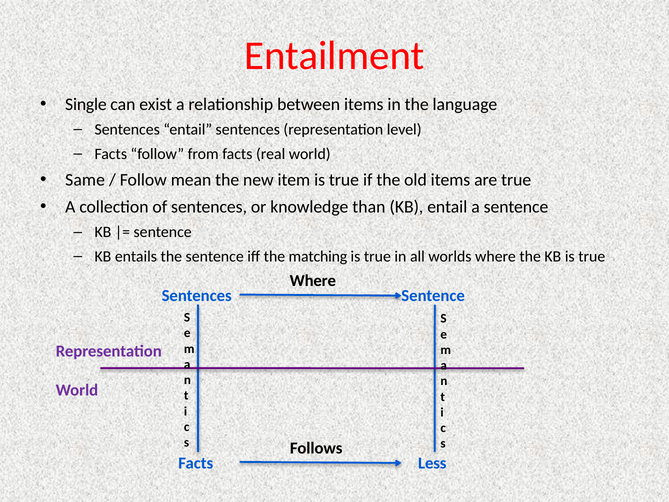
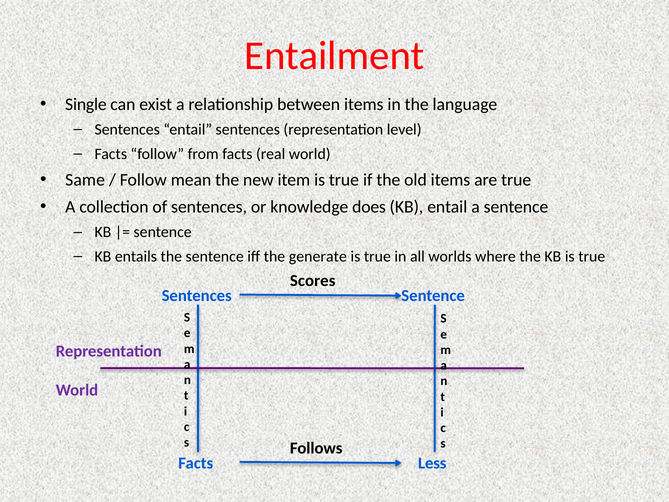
than: than -> does (369, 207)
matching: matching -> generate (318, 256)
Where: Where -> Scores (313, 281)
